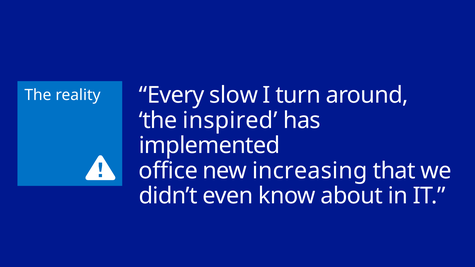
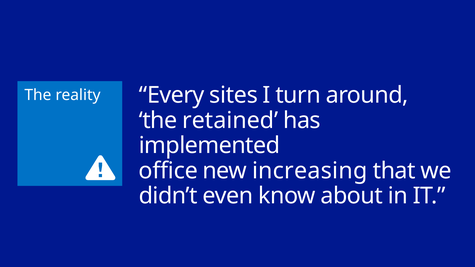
slow: slow -> sites (234, 95)
inspired: inspired -> retained (230, 120)
